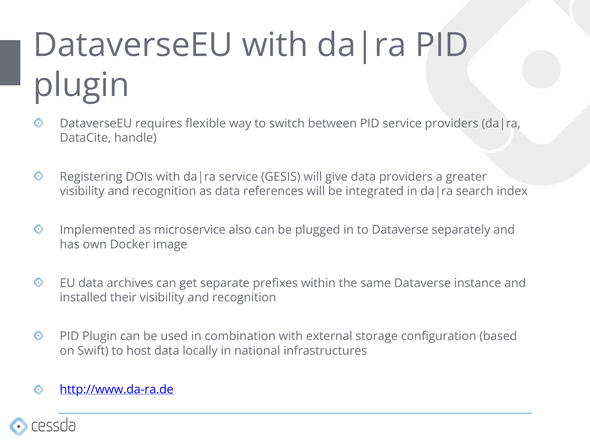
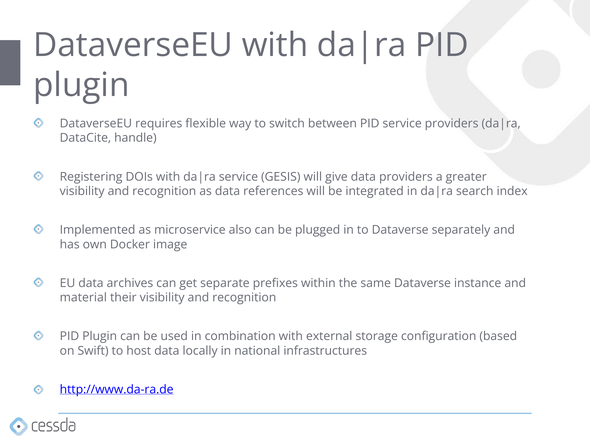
installed: installed -> material (83, 298)
